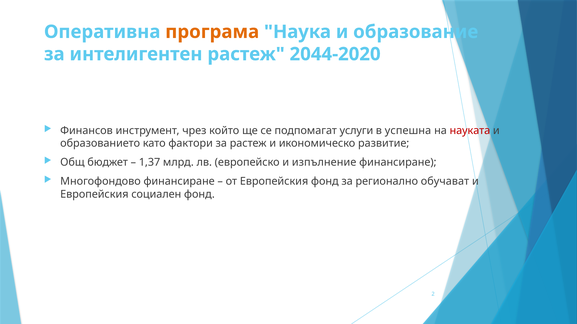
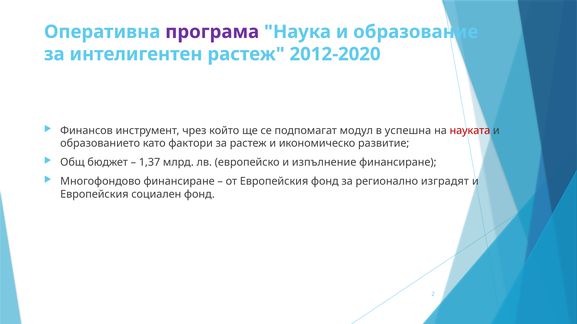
програма colour: orange -> purple (212, 32)
2044-2020: 2044-2020 -> 2012-2020 (335, 54)
услуги: услуги -> модул (356, 131)
обучават: обучават -> изградят (445, 182)
